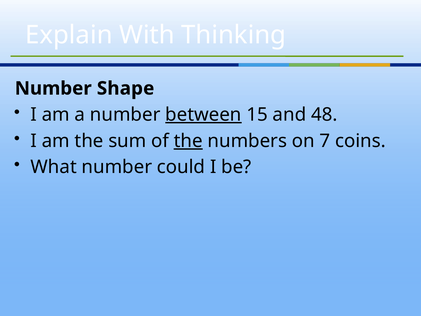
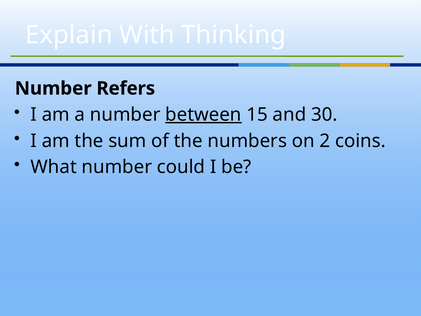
Shape: Shape -> Refers (126, 88)
48: 48 -> 30 (324, 115)
the underline: present -> none (188, 141)
7: 7 -> 2 (325, 141)
